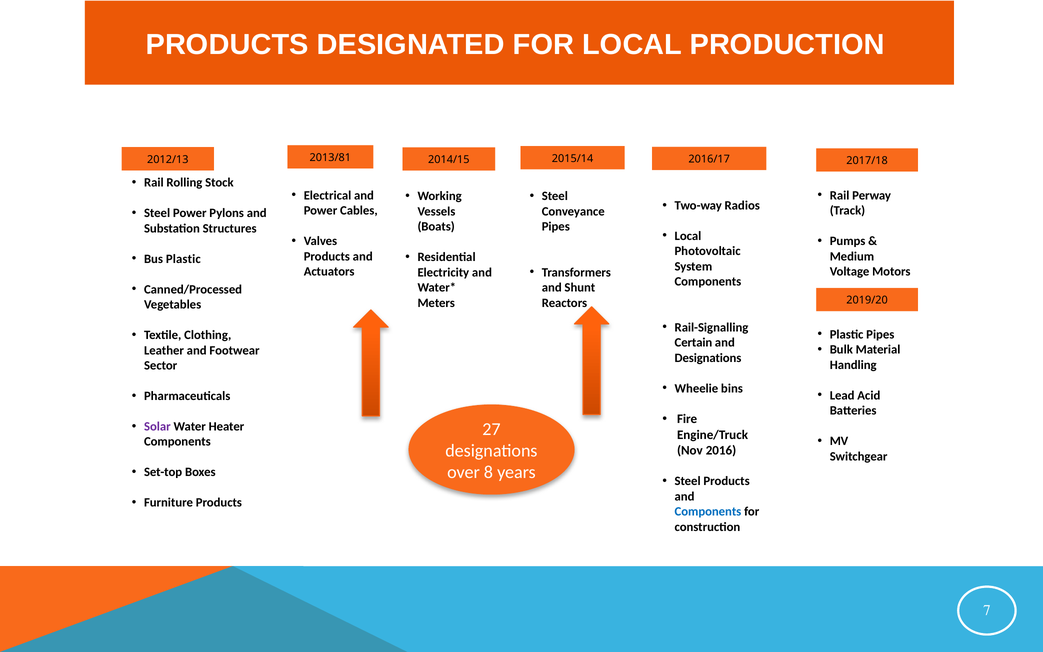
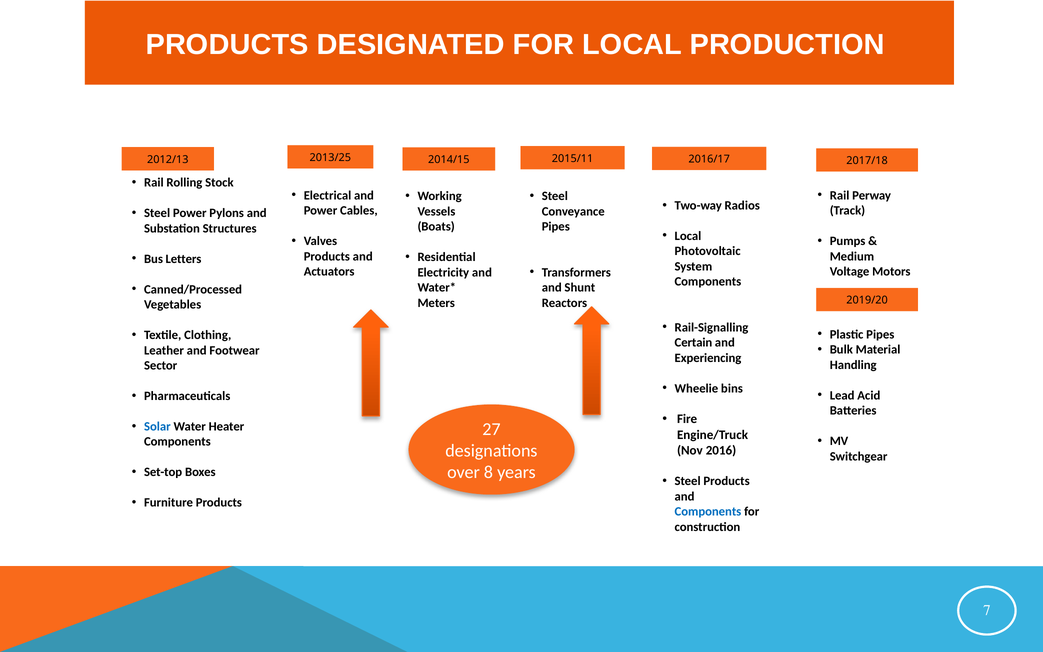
2013/81: 2013/81 -> 2013/25 (330, 158)
2015/14: 2015/14 -> 2015/11 (573, 158)
Bus Plastic: Plastic -> Letters (183, 259)
Designations: Designations -> Experiencing (708, 358)
Solar colour: purple -> blue (157, 426)
